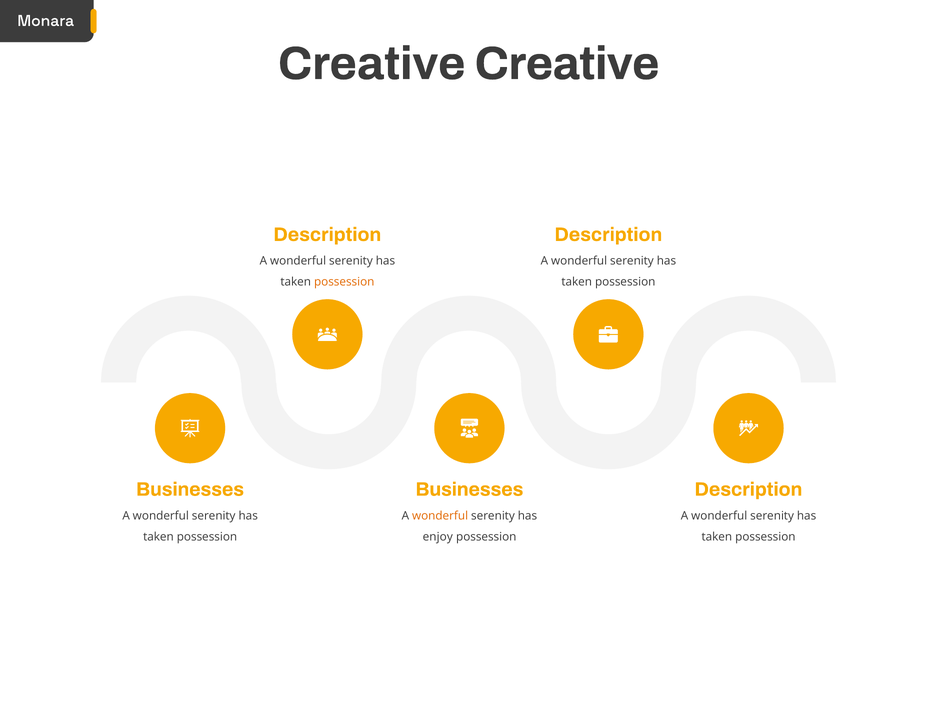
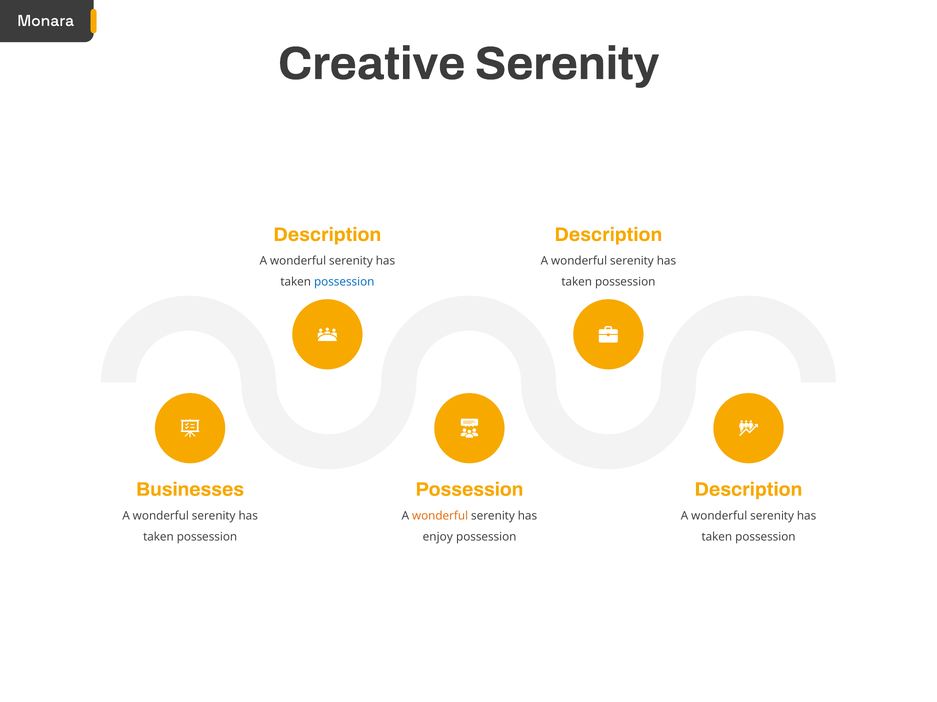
Creative Creative: Creative -> Serenity (567, 64)
possession colour: orange -> blue (344, 282)
Businesses: Businesses -> Possession (469, 490)
